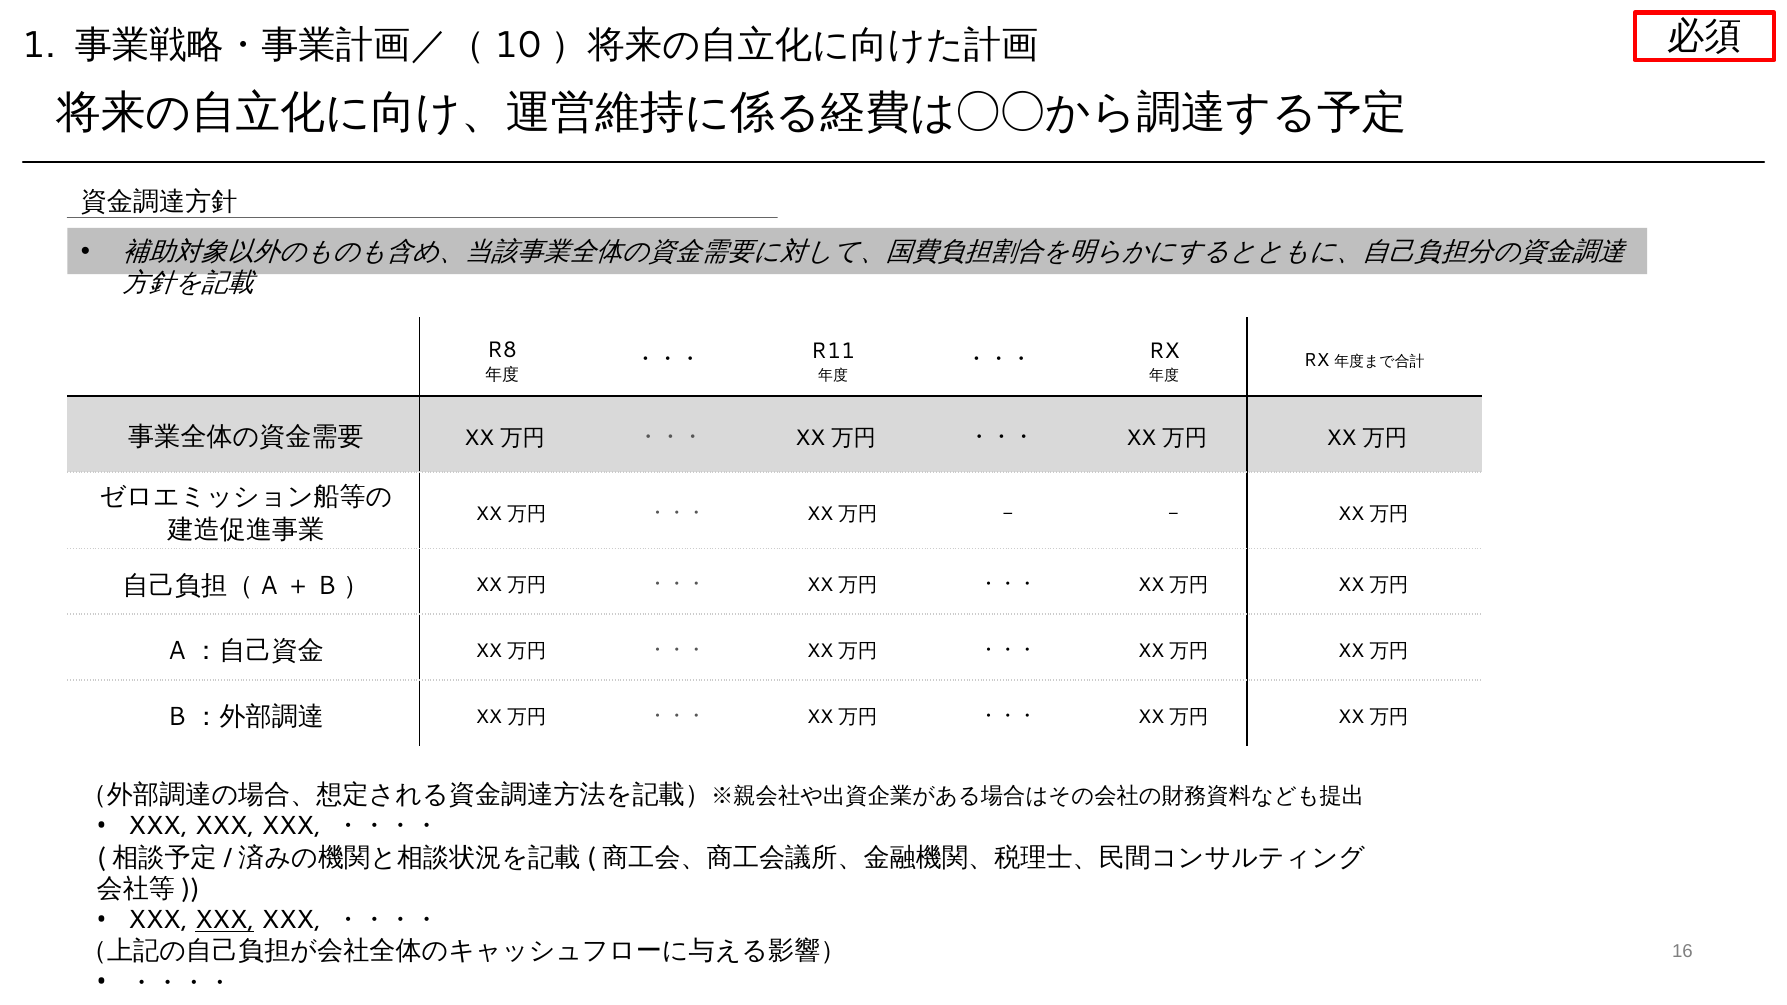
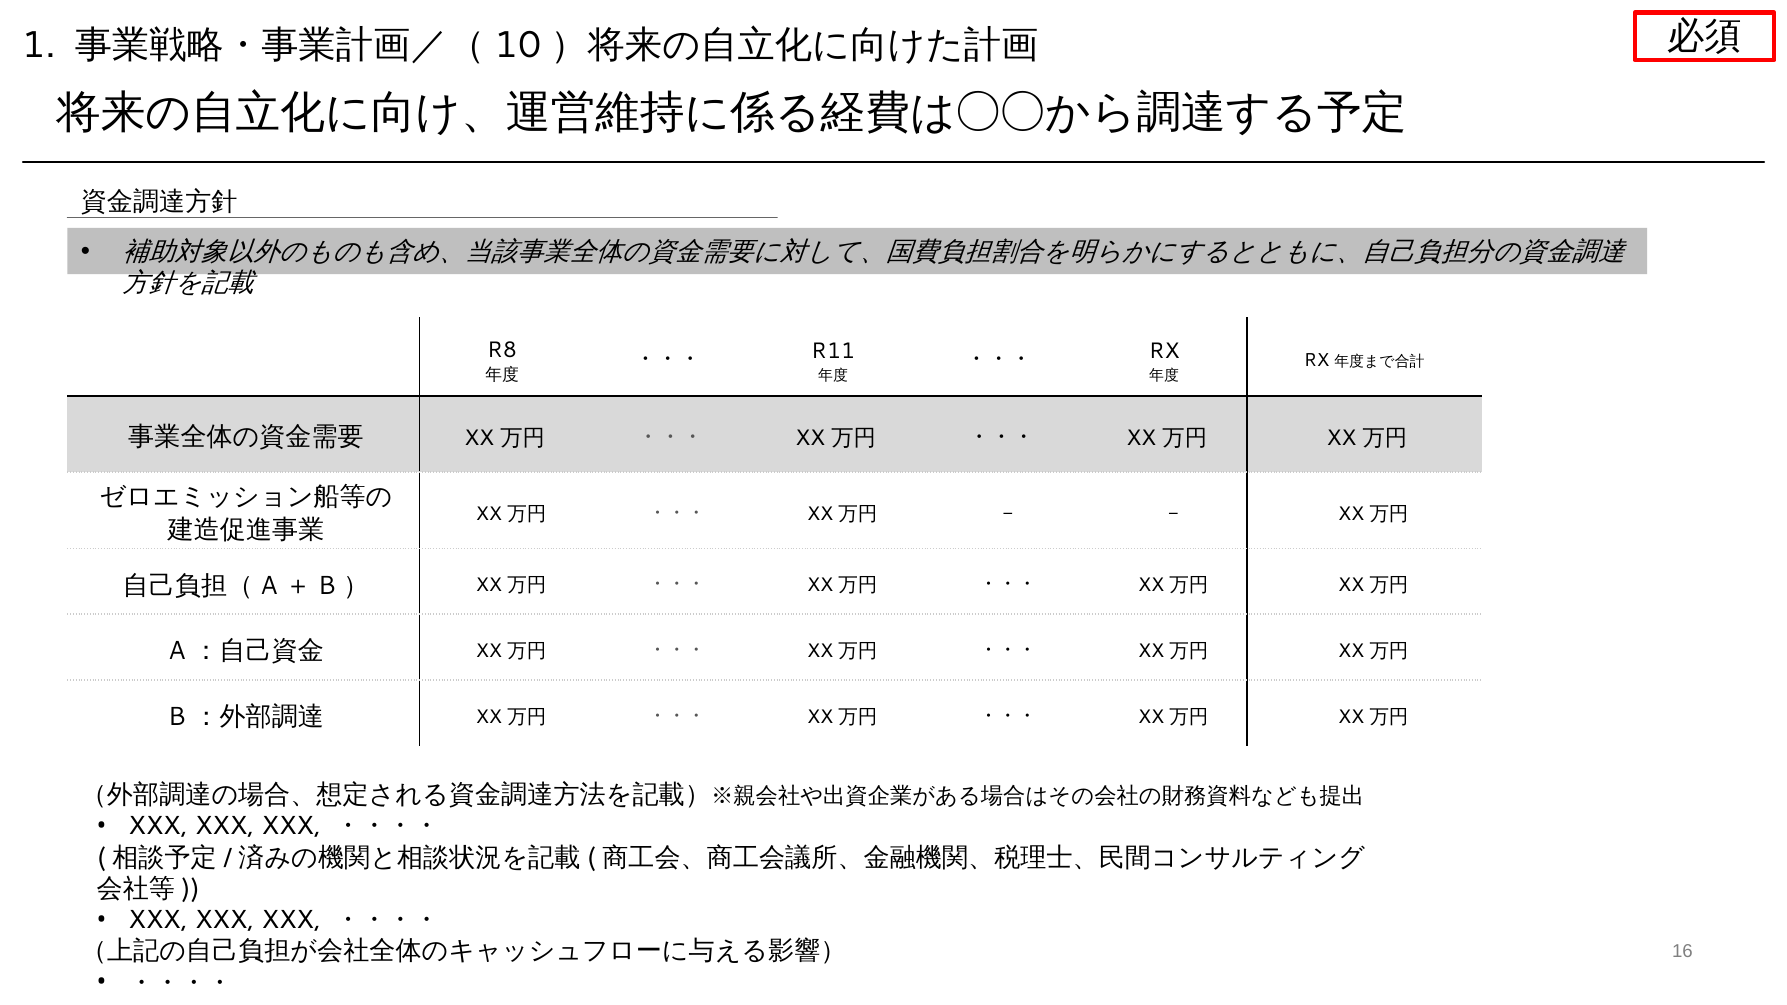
XXX underline: present -> none (225, 920)
